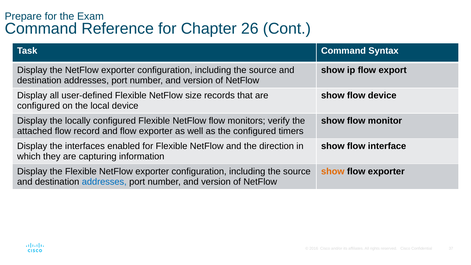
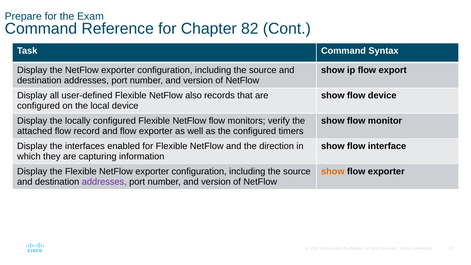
26: 26 -> 82 (250, 29)
size: size -> also (194, 96)
addresses colour: blue -> purple (104, 182)
